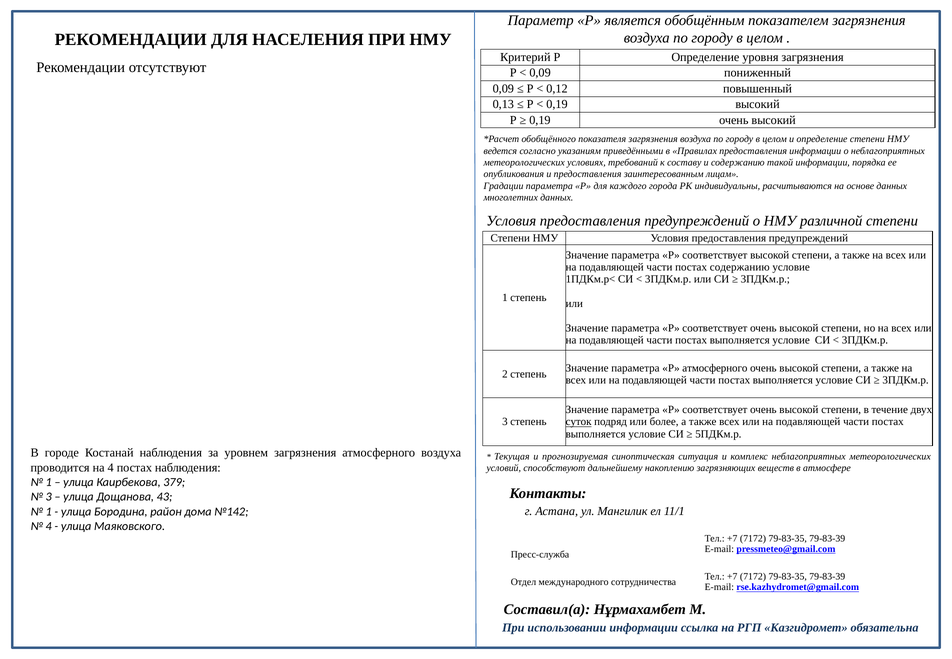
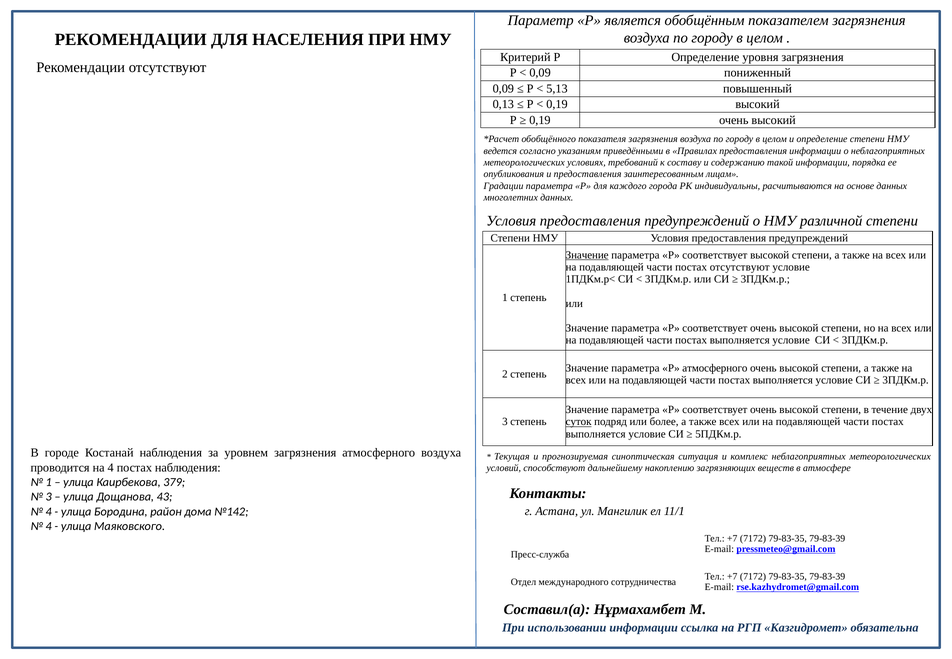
0,12: 0,12 -> 5,13 (557, 89)
Значение underline: none -> present (587, 255)
постах содержанию: содержанию -> отсутствуют (740, 267)
1: 1 -> 4 (49, 512)
